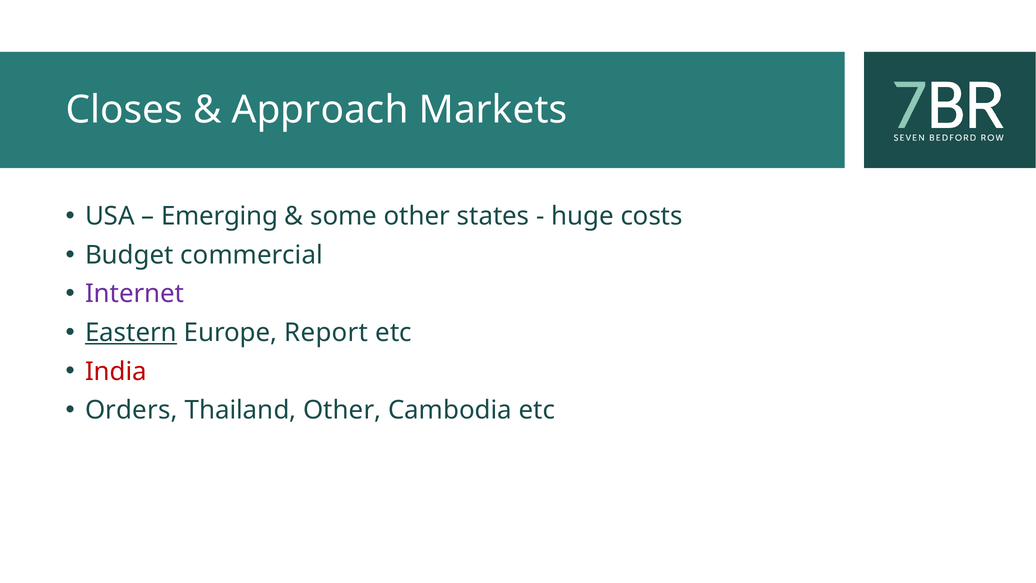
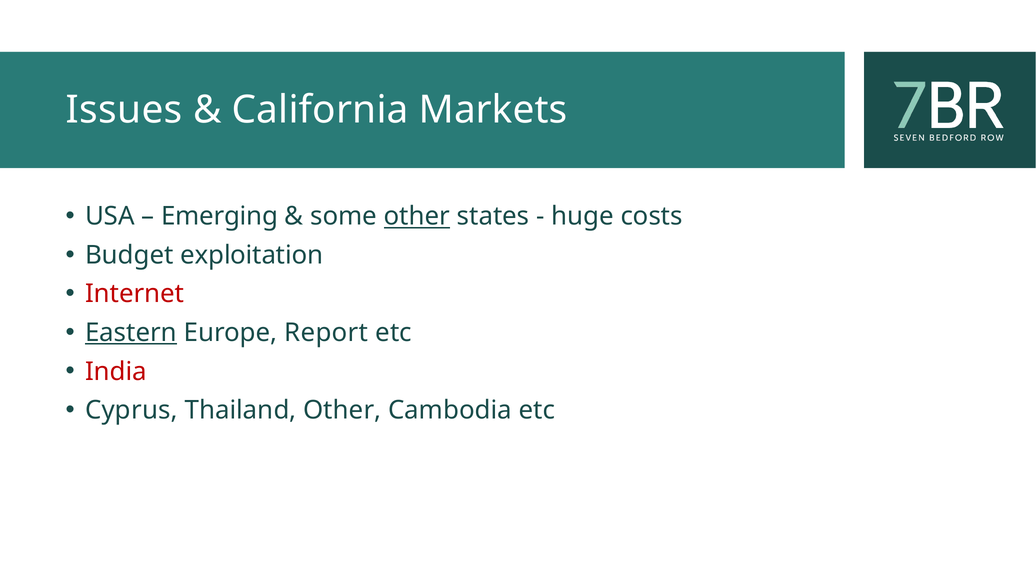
Closes: Closes -> Issues (124, 110)
Approach: Approach -> California (320, 110)
other underline: none -> present (417, 216)
commercial: commercial -> exploitation (252, 255)
Internet colour: purple -> red (135, 294)
Orders: Orders -> Cyprus (131, 410)
